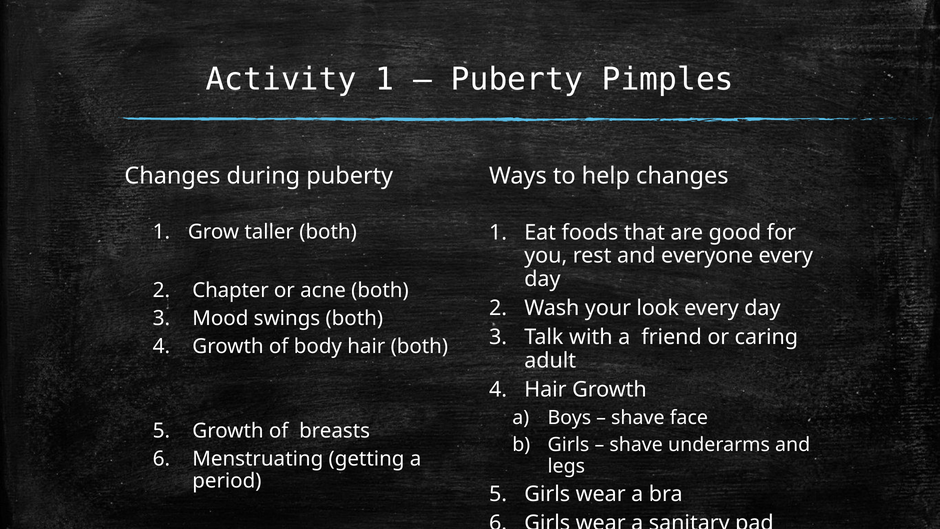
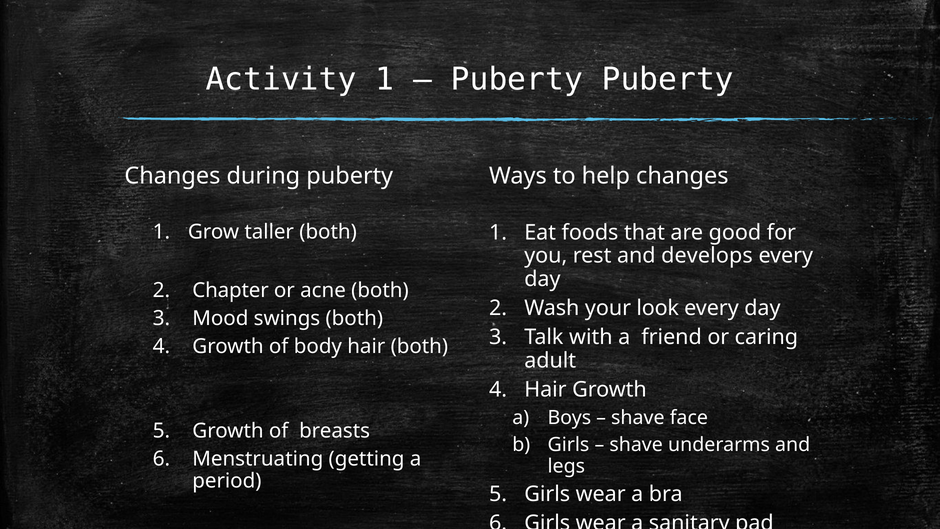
Puberty Pimples: Pimples -> Puberty (668, 79)
everyone: everyone -> develops (707, 256)
